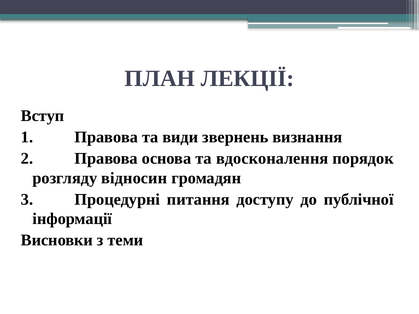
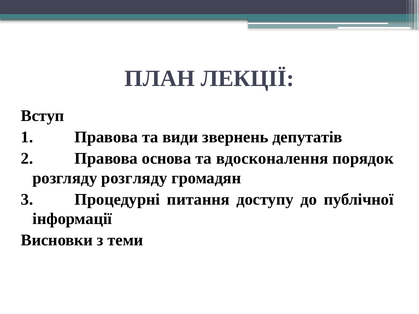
визнання: визнання -> депутатів (307, 137)
розгляду відносин: відносин -> розгляду (134, 178)
